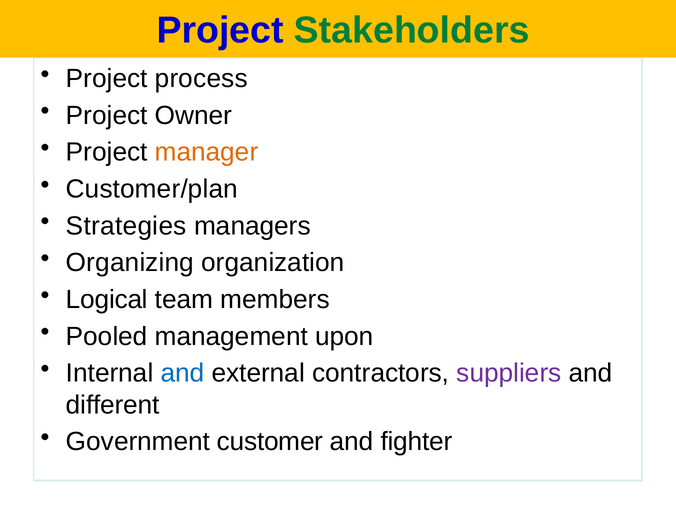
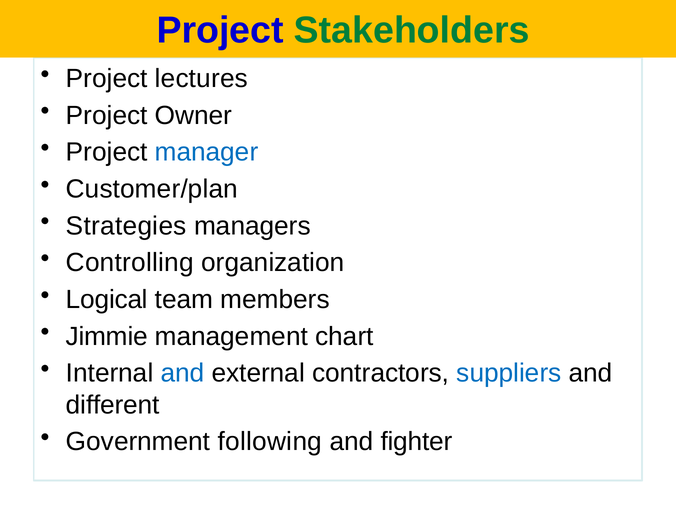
process: process -> lectures (201, 79)
manager colour: orange -> blue (207, 152)
Organizing: Organizing -> Controlling (130, 263)
Pooled: Pooled -> Jimmie (107, 336)
upon: upon -> chart (344, 336)
suppliers colour: purple -> blue (509, 373)
customer: customer -> following (270, 442)
